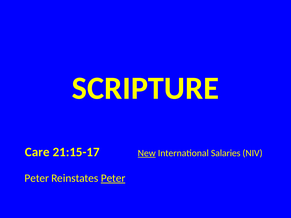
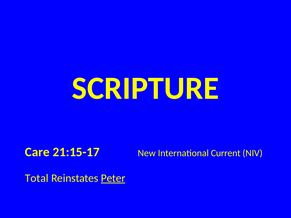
New underline: present -> none (147, 153)
Salaries: Salaries -> Current (226, 153)
Peter: Peter -> Total (37, 178)
